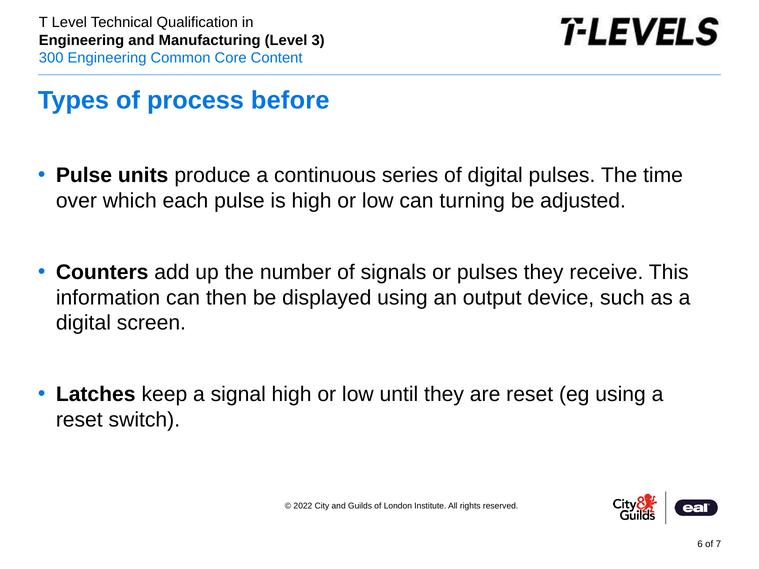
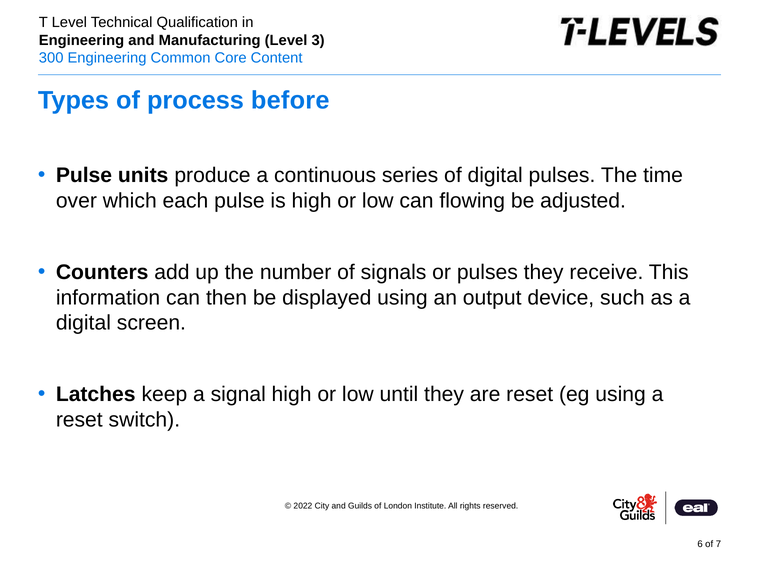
turning: turning -> flowing (472, 201)
